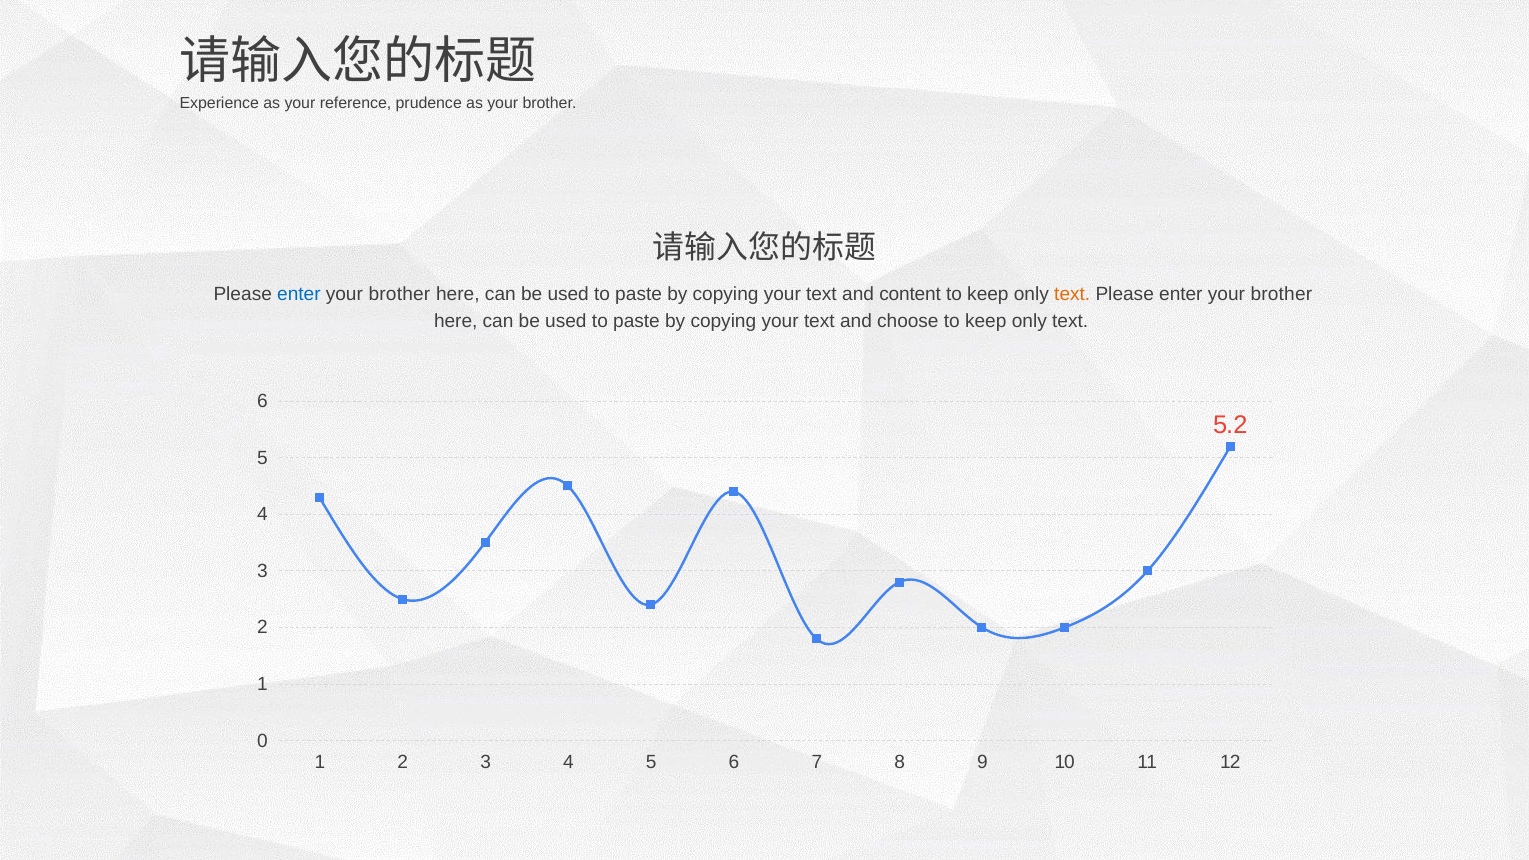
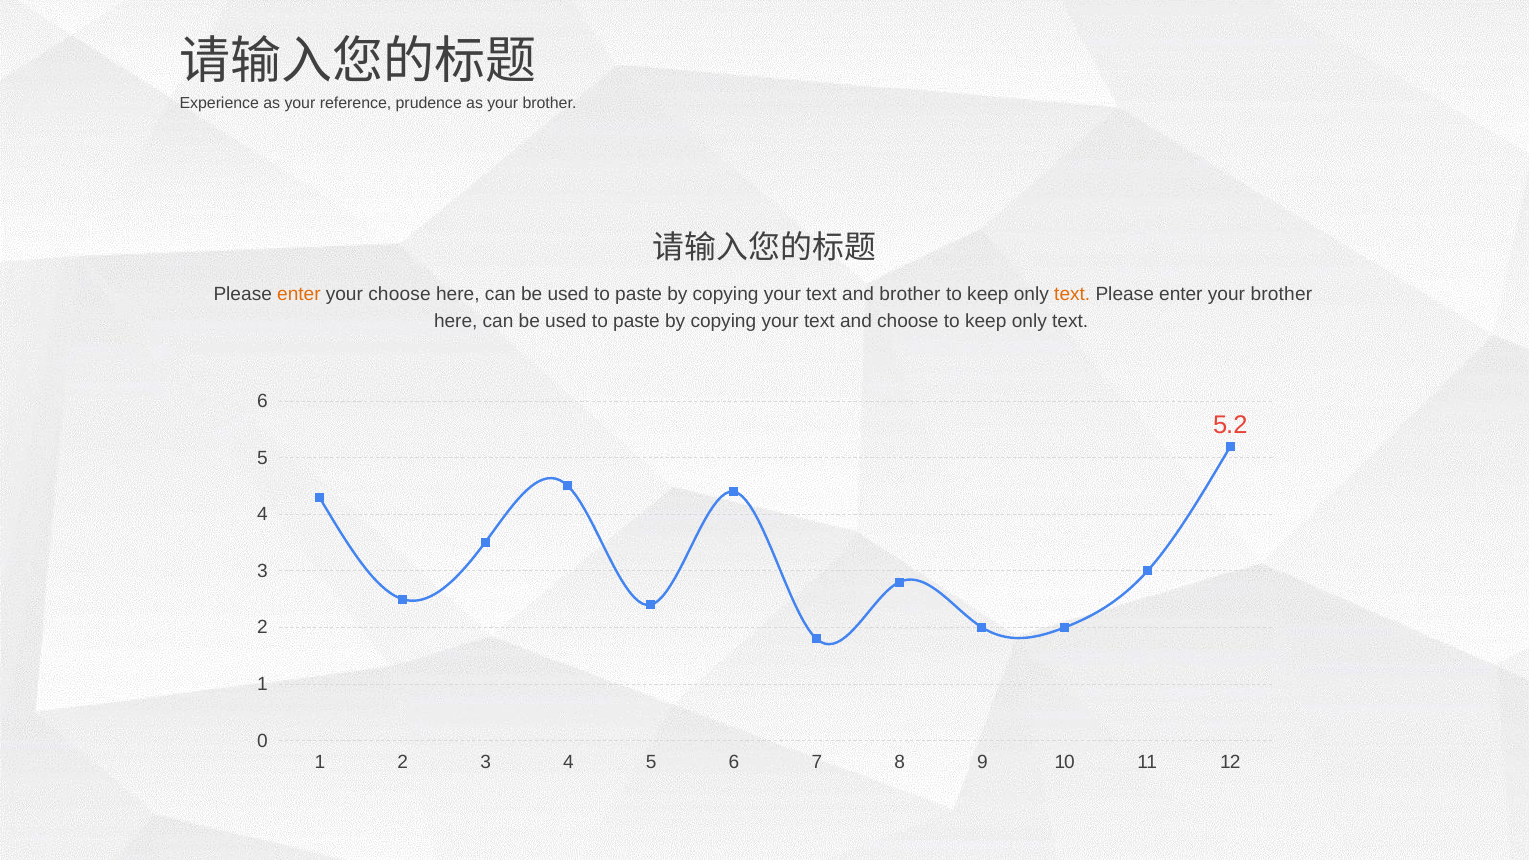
enter colour: blue -> orange (299, 294)
brother: brother -> choose (399, 294)
and content: content -> brother (910, 294)
